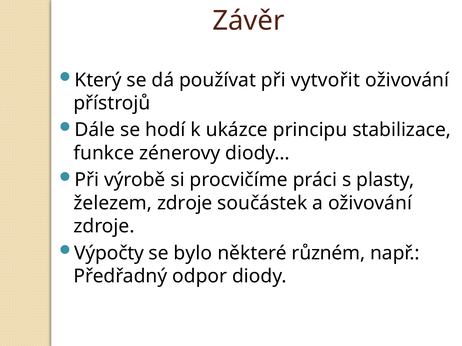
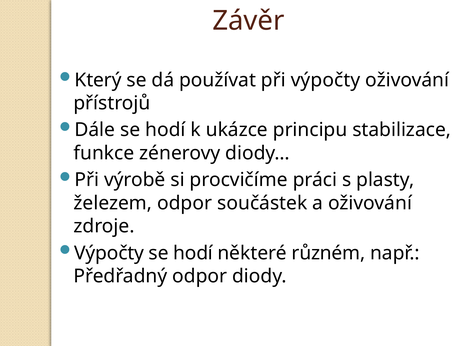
při vytvořit: vytvořit -> výpočty (325, 80)
železem zdroje: zdroje -> odpor (185, 203)
bylo: bylo -> hodí (193, 253)
